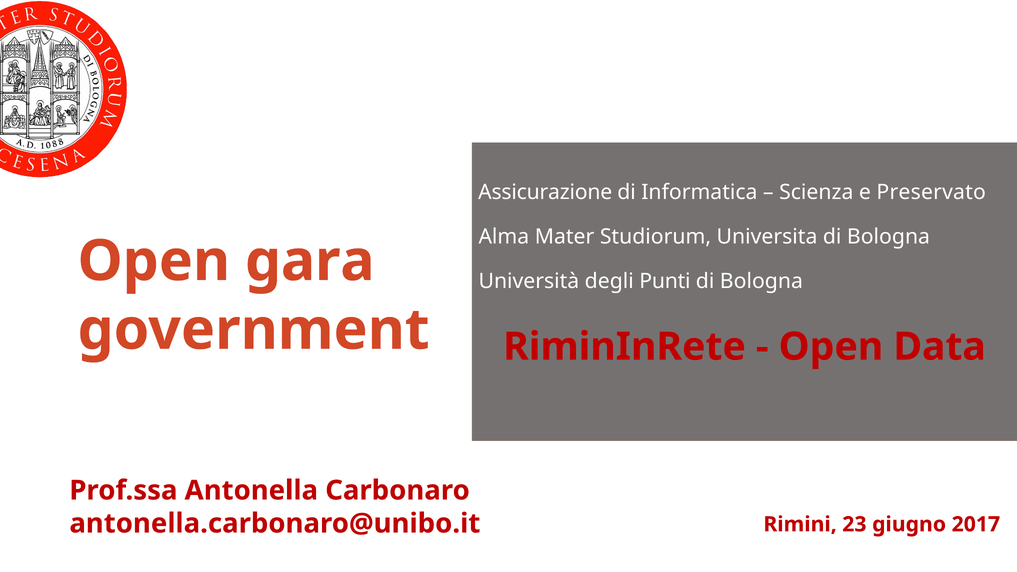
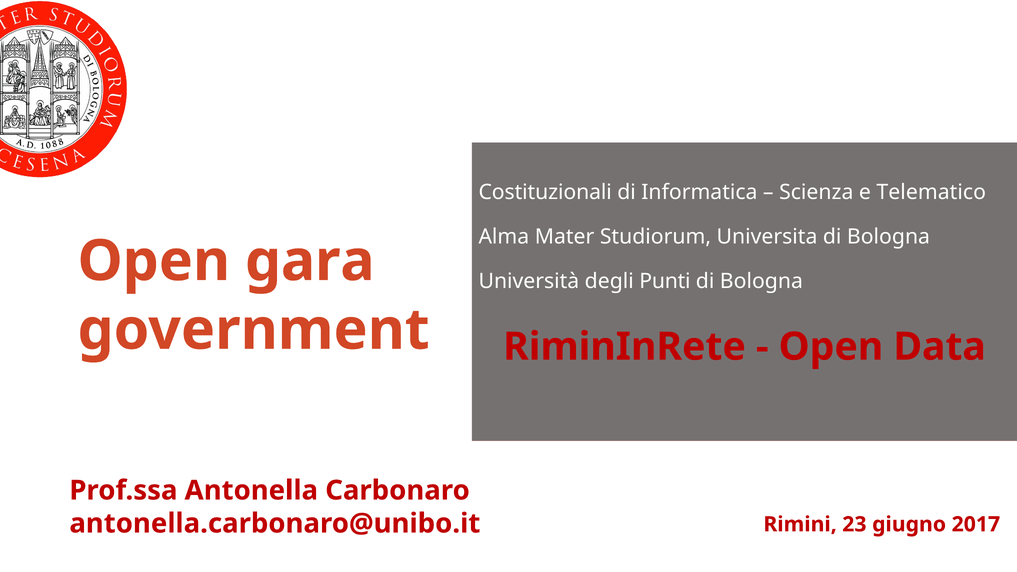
Assicurazione: Assicurazione -> Costituzionali (545, 192)
Preservato: Preservato -> Telematico (931, 192)
